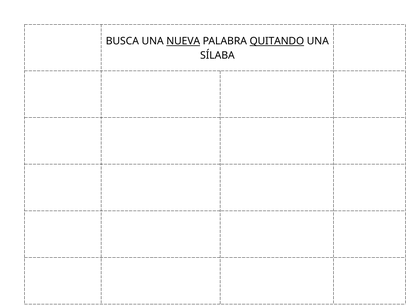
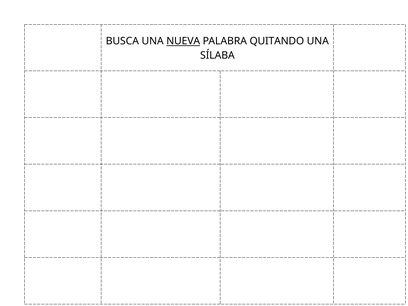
QUITANDO underline: present -> none (277, 41)
